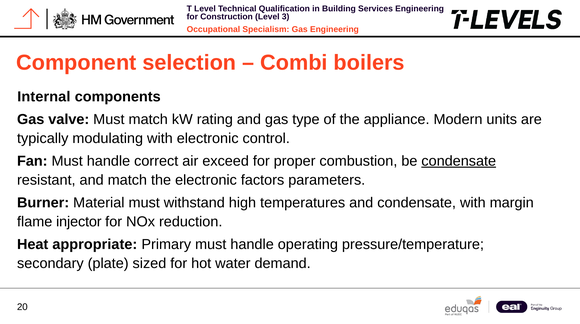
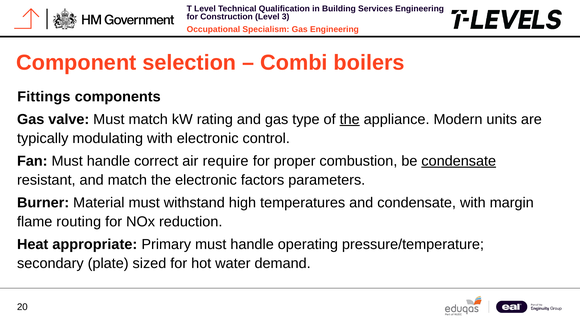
Internal: Internal -> Fittings (44, 97)
the underline: none -> present (350, 119)
exceed: exceed -> require (226, 161)
injector: injector -> routing (79, 222)
